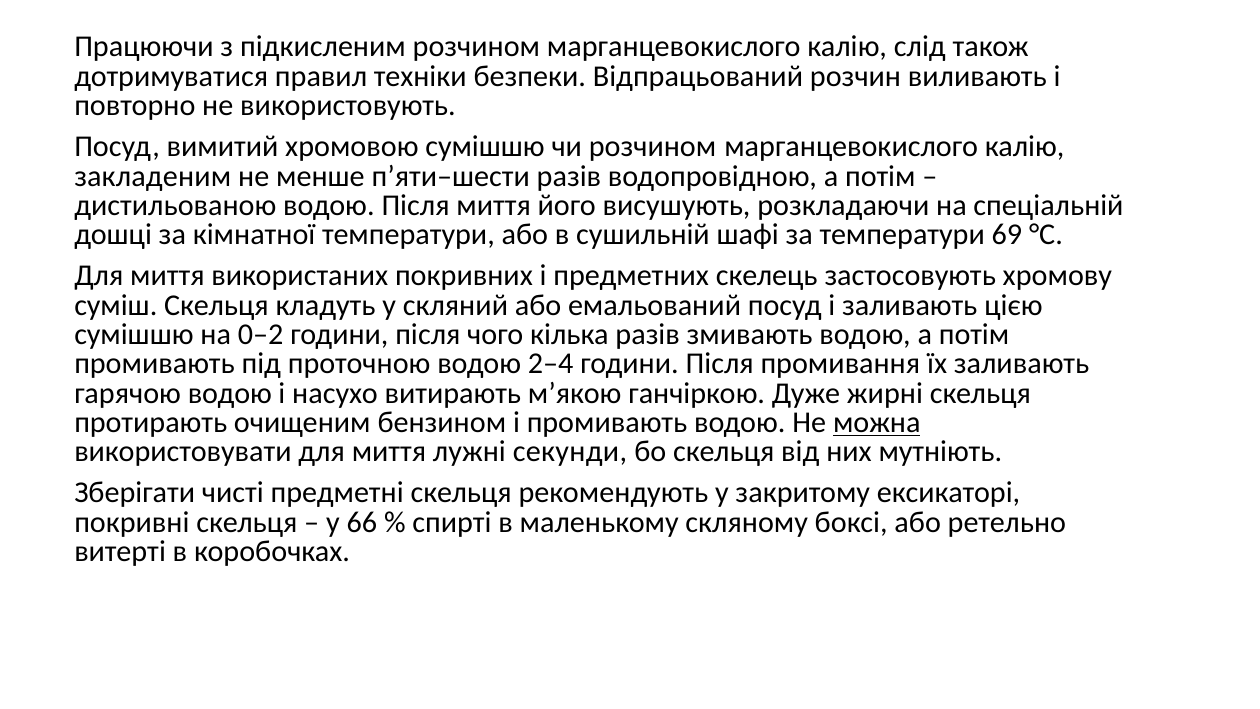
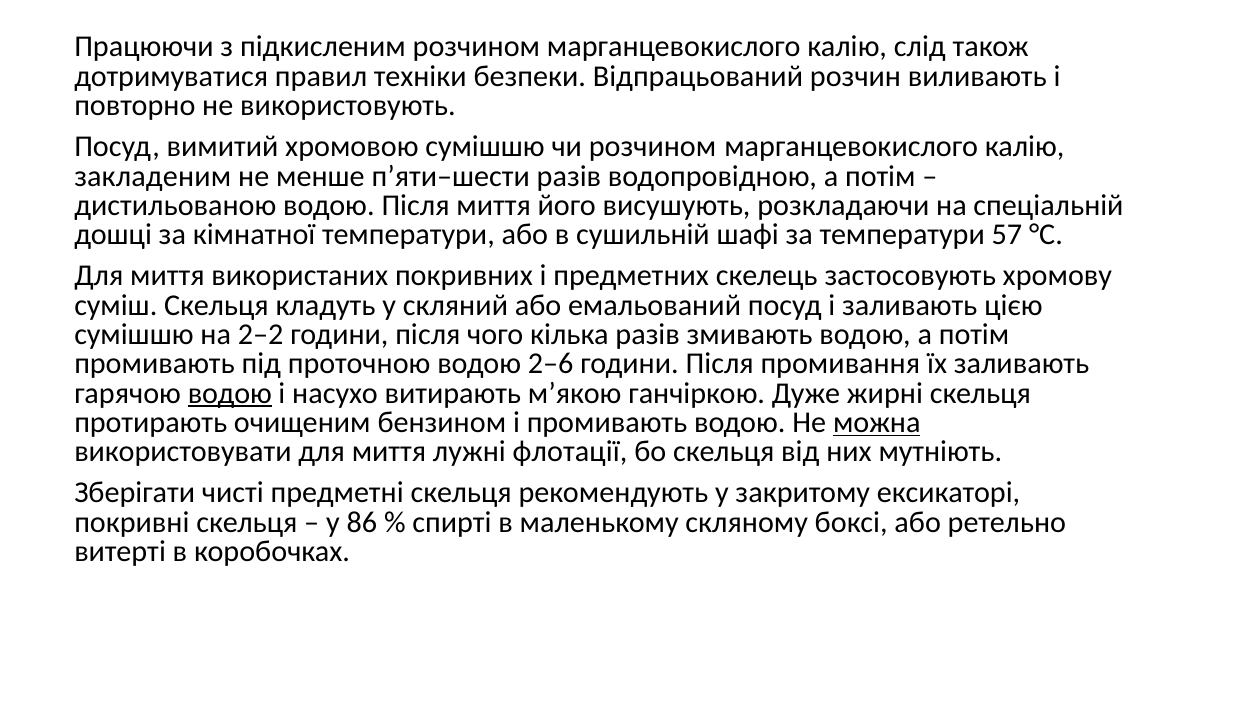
69: 69 -> 57 (1007, 235)
0–2: 0–2 -> 2–2 (261, 334)
2–4: 2–4 -> 2–6 (551, 364)
водою underline: none -> present (230, 393)
секунди: секунди -> флотації (570, 452)
66: 66 -> 86 (362, 522)
